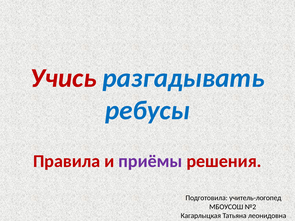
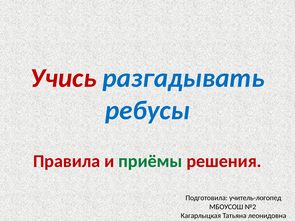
приёмы colour: purple -> green (150, 161)
